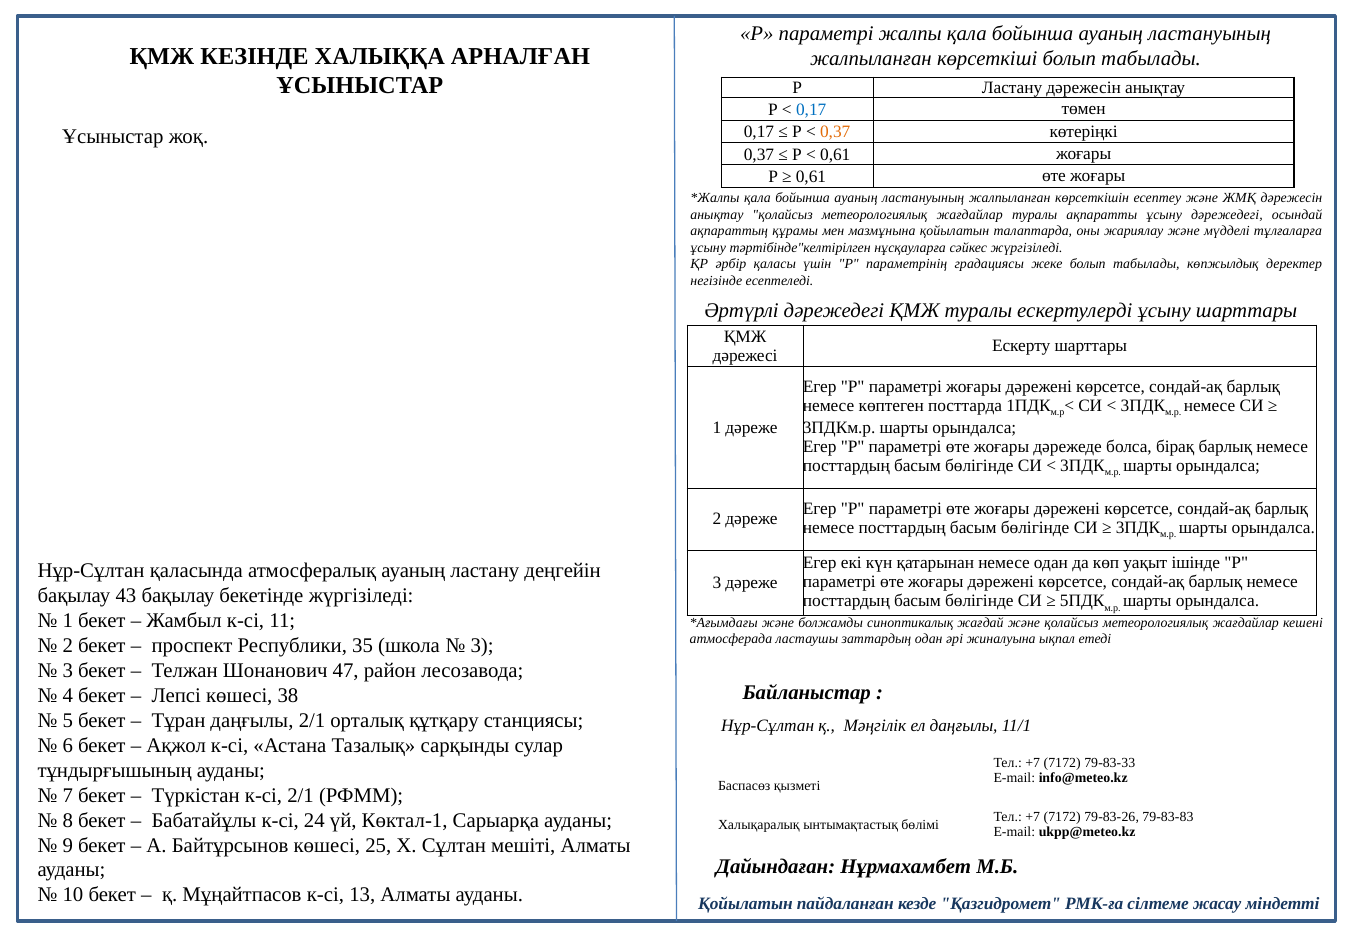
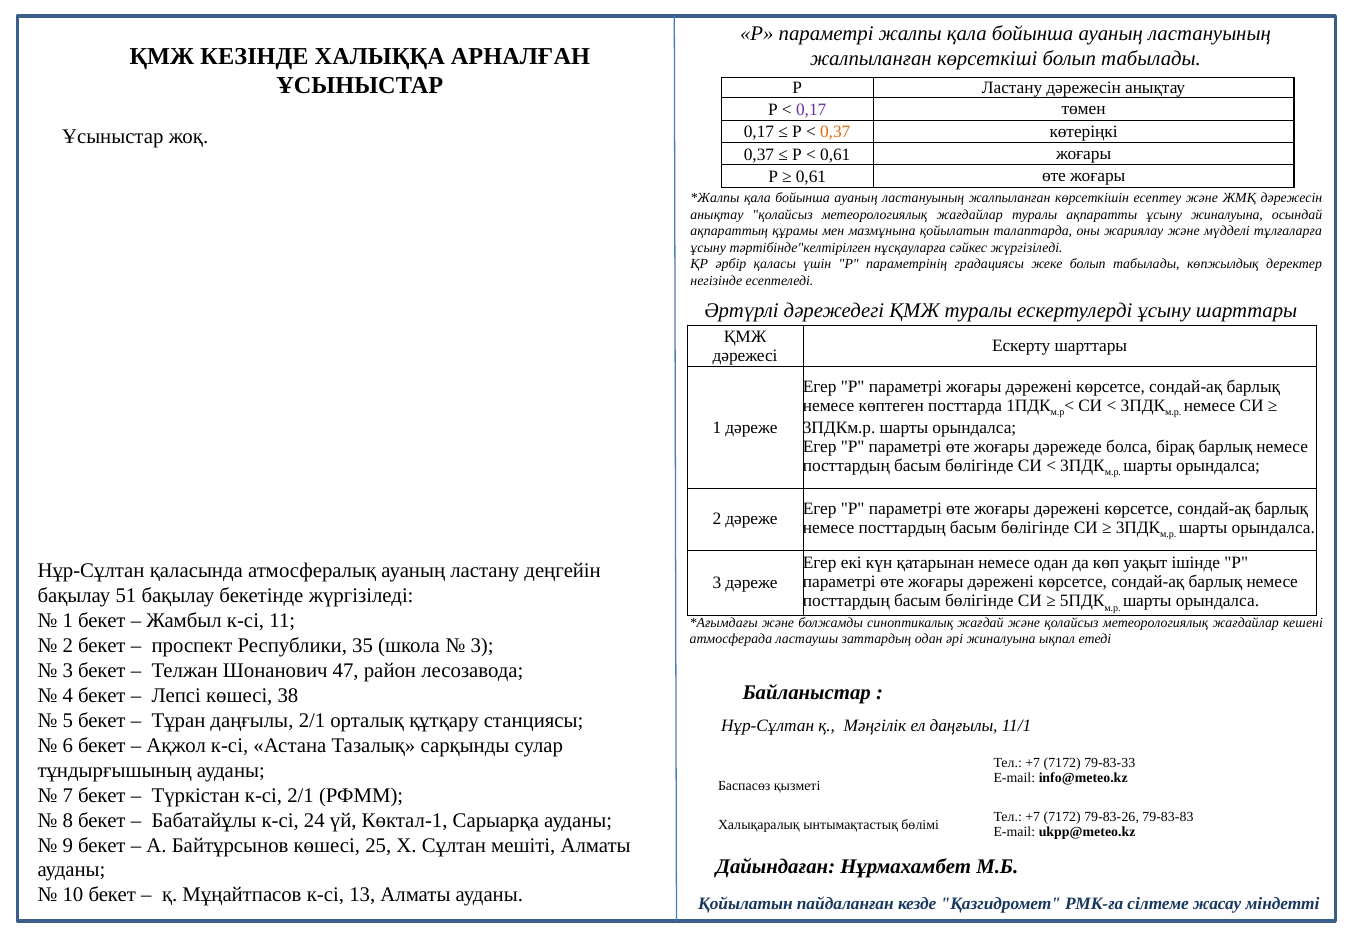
0,17 colour: blue -> purple (811, 110)
ұсыну дәрежедегі: дәрежедегі -> жиналуына (1227, 214)
43: 43 -> 51 (126, 595)
